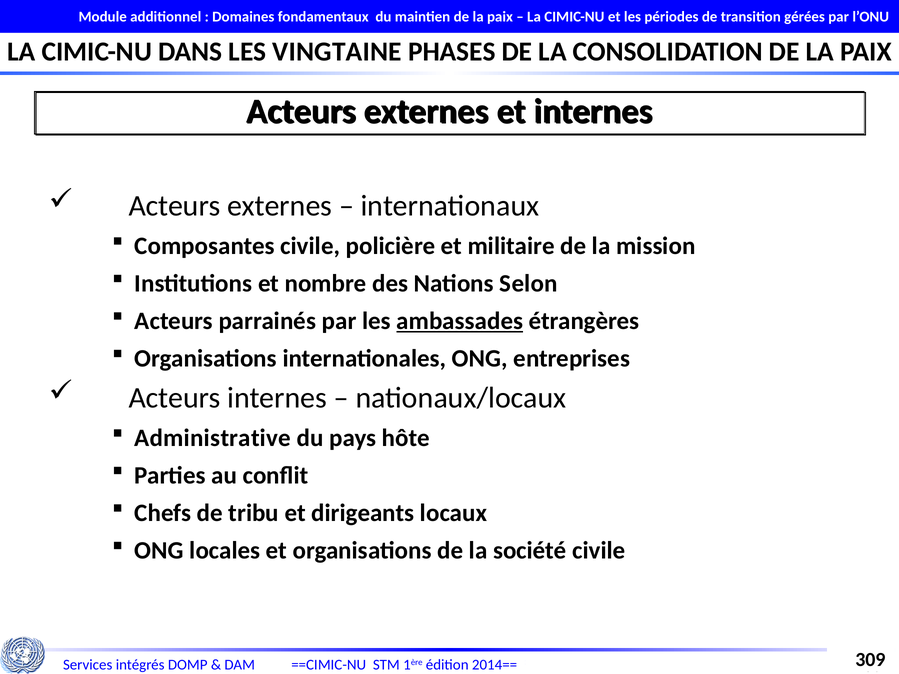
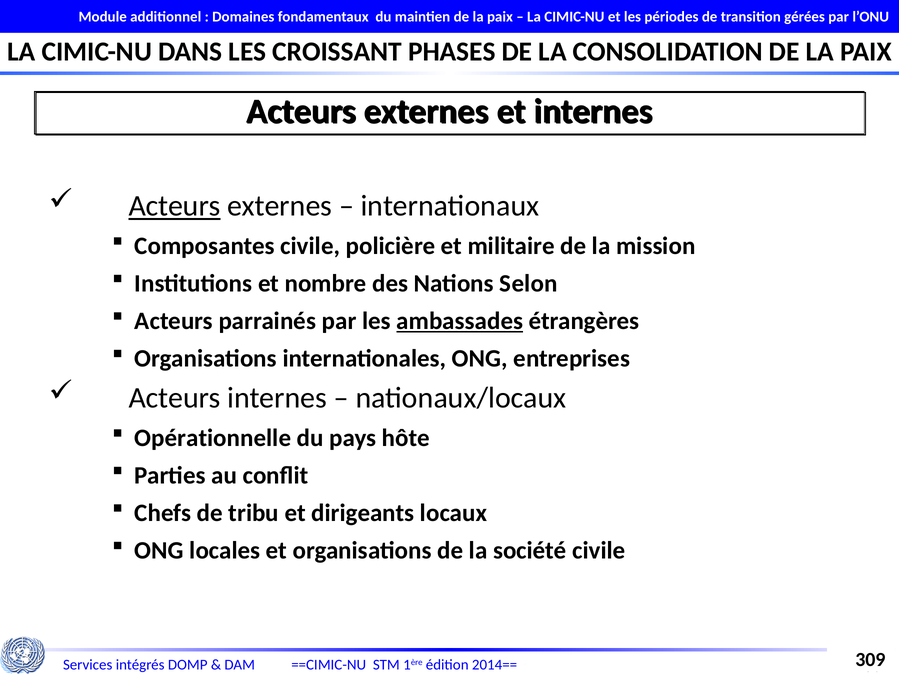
VINGTAINE: VINGTAINE -> CROISSANT (337, 52)
Acteurs underline: none -> present (175, 206)
Administrative: Administrative -> Opérationnelle (213, 438)
